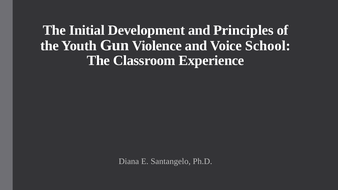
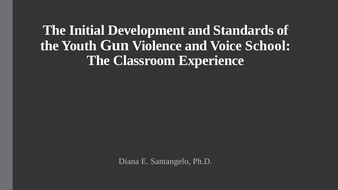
Principles: Principles -> Standards (244, 30)
